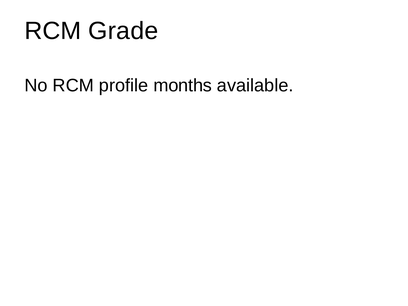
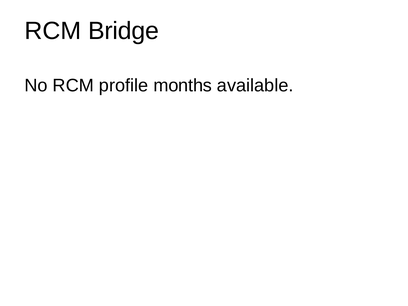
Grade: Grade -> Bridge (123, 31)
